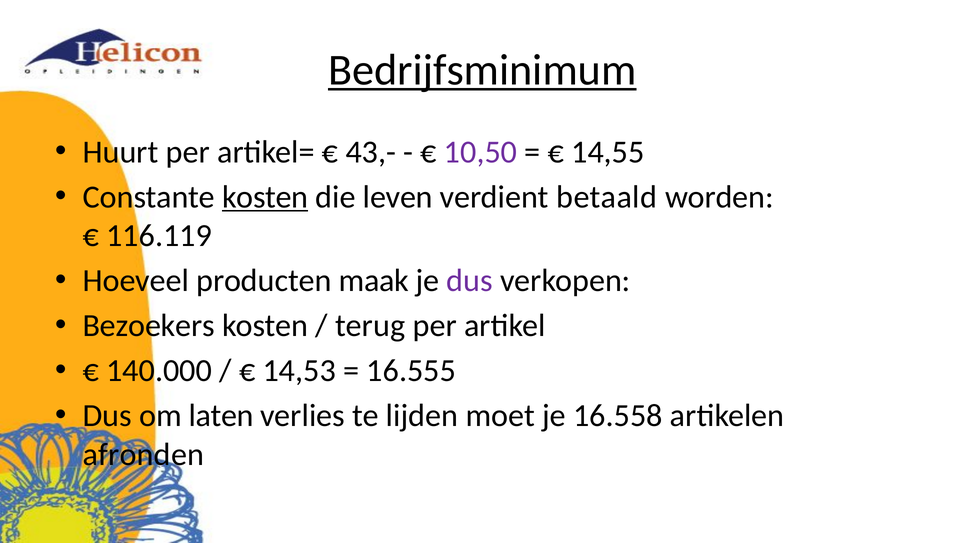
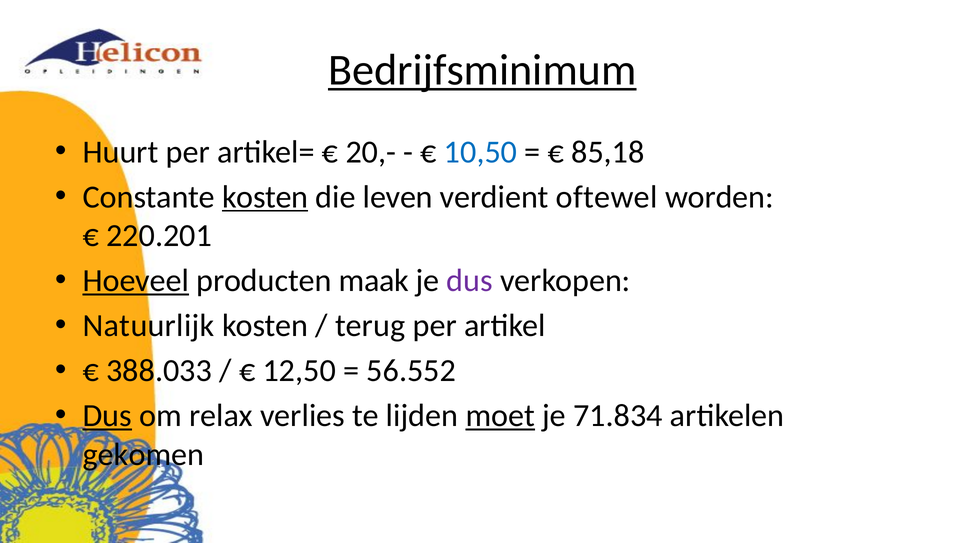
43,-: 43,- -> 20,- (371, 152)
10,50 colour: purple -> blue (481, 152)
14,55: 14,55 -> 85,18 (608, 152)
betaald: betaald -> oftewel (607, 197)
116.119: 116.119 -> 220.201 (159, 235)
Hoeveel underline: none -> present (136, 281)
Bezoekers: Bezoekers -> Natuurlijk (149, 326)
140.000: 140.000 -> 388.033 (159, 371)
14,53: 14,53 -> 12,50 (299, 371)
16.555: 16.555 -> 56.552 (411, 371)
Dus underline: none -> present (107, 416)
laten: laten -> relax (221, 416)
moet underline: none -> present (500, 416)
16.558: 16.558 -> 71.834 (618, 416)
afronden: afronden -> gekomen (143, 454)
